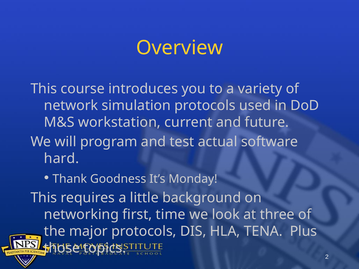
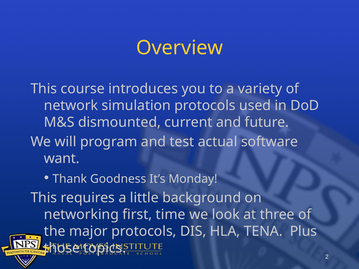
workstation: workstation -> dismounted (119, 122)
hard: hard -> want (62, 159)
